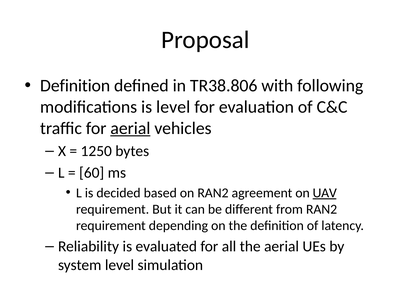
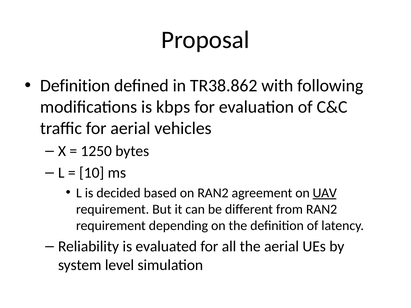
TR38.806: TR38.806 -> TR38.862 (224, 86)
is level: level -> kbps (173, 107)
aerial underline: present -> none (130, 128)
60: 60 -> 10 (92, 173)
